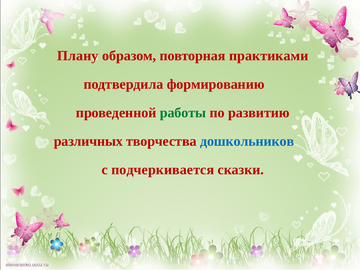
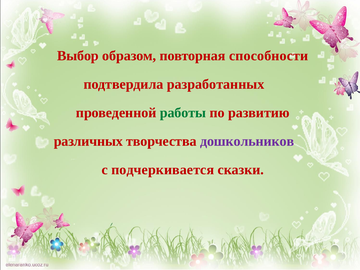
Плану: Плану -> Выбор (78, 56)
практиками: практиками -> способности (269, 56)
формированию: формированию -> разработанных (216, 84)
дошкольников colour: blue -> purple (247, 141)
